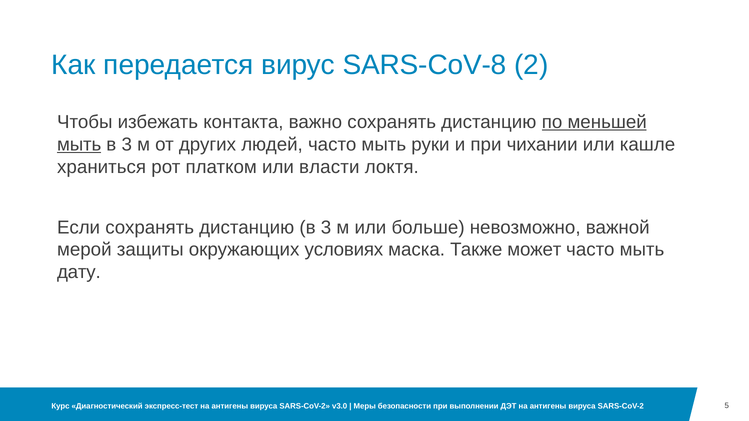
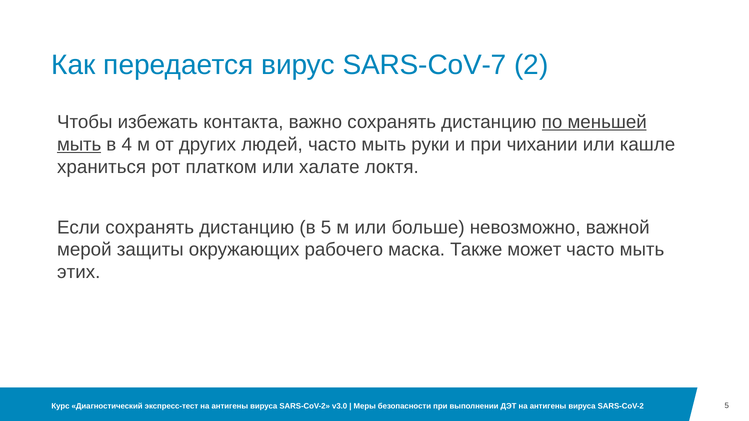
SARS-CoV-8: SARS-CoV-8 -> SARS-CoV-7 (425, 65)
3: 3 -> 4 (127, 144)
власти: власти -> халате (329, 167)
дистанцию в 3: 3 -> 5 (326, 228)
условиях: условиях -> рабочего (344, 250)
дату: дату -> этих (79, 272)
